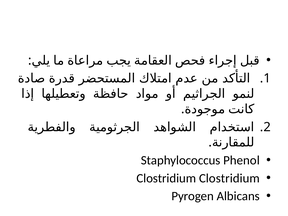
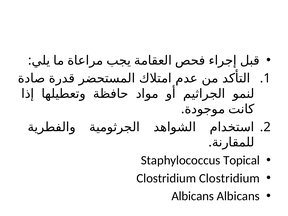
Phenol: Phenol -> Topical (242, 160)
Pyrogen: Pyrogen -> Albicans (193, 196)
